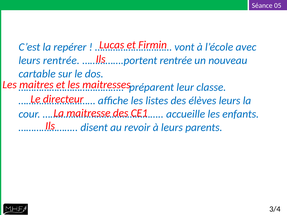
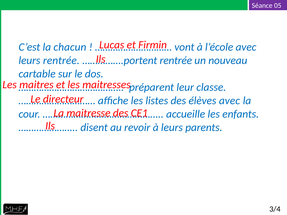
repérer: repérer -> chacun (70, 47)
élèves leurs: leurs -> avec (230, 101)
